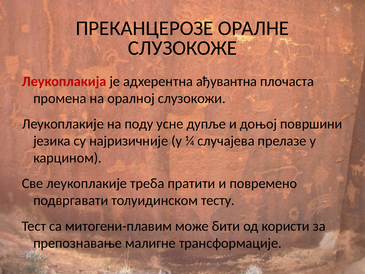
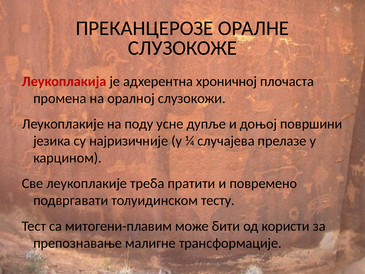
ађувантна: ађувантна -> хроничној (227, 81)
